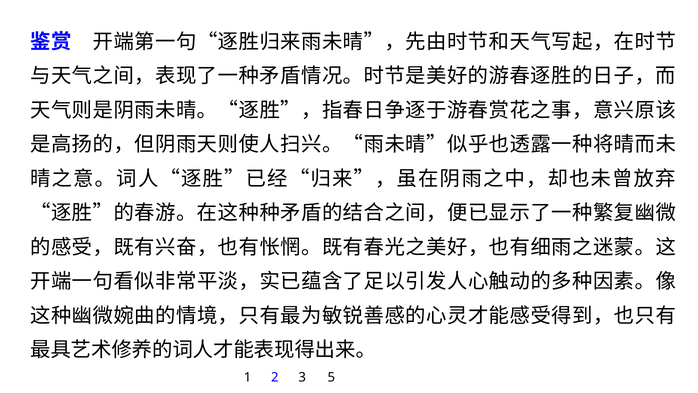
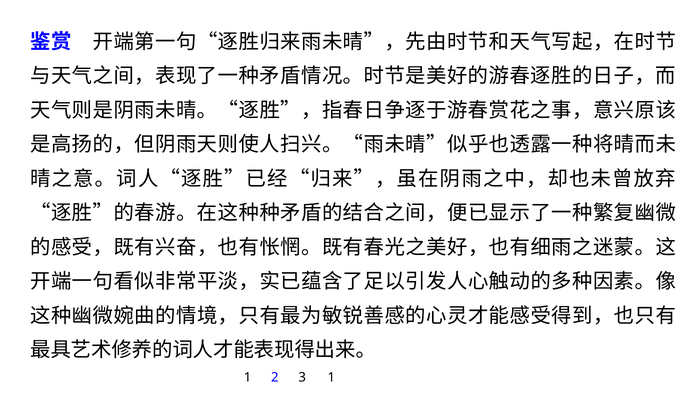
3 5: 5 -> 1 (331, 377)
